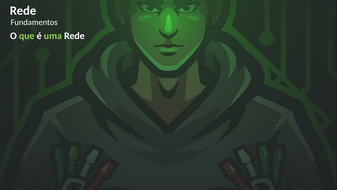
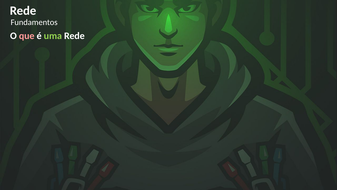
que colour: light green -> pink (27, 36)
